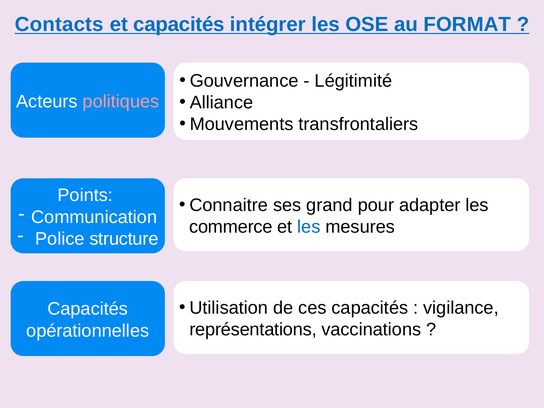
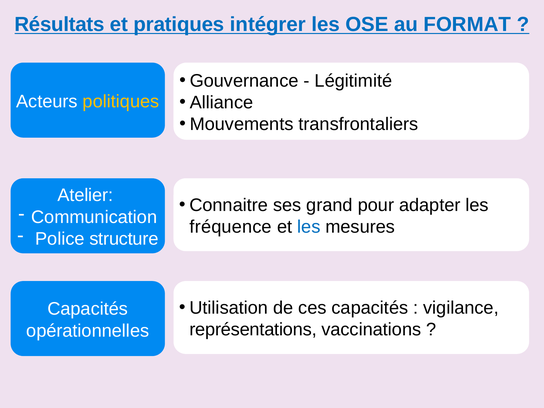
Contacts: Contacts -> Résultats (59, 24)
et capacités: capacités -> pratiques (179, 24)
politiques colour: pink -> yellow (121, 101)
Points: Points -> Atelier (85, 195)
commerce: commerce -> fréquence (231, 227)
